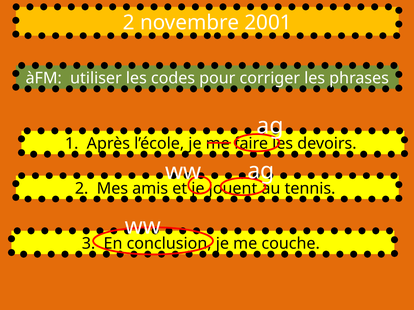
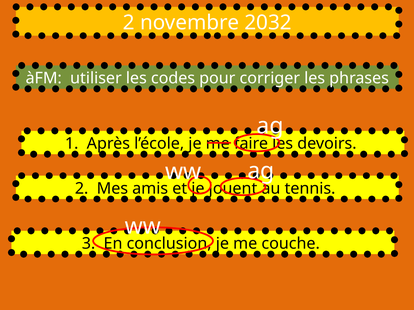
2001: 2001 -> 2032 (268, 23)
